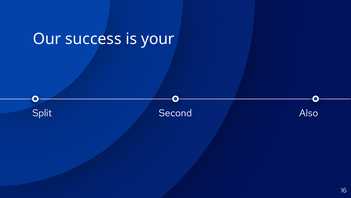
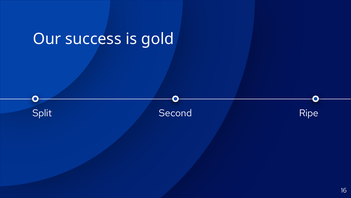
your: your -> gold (158, 39)
Also: Also -> Ripe (309, 113)
